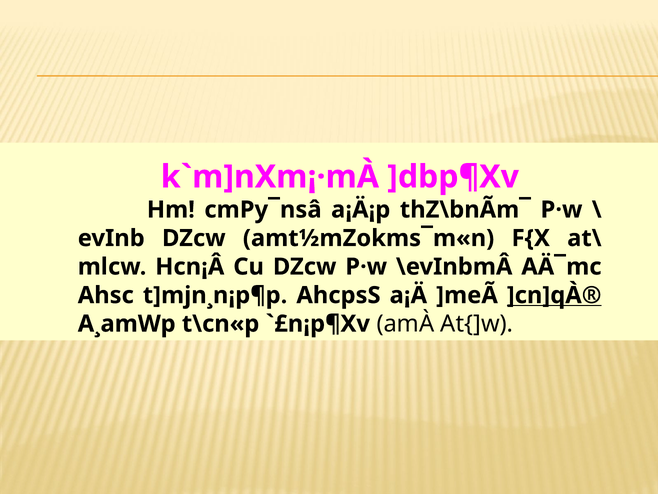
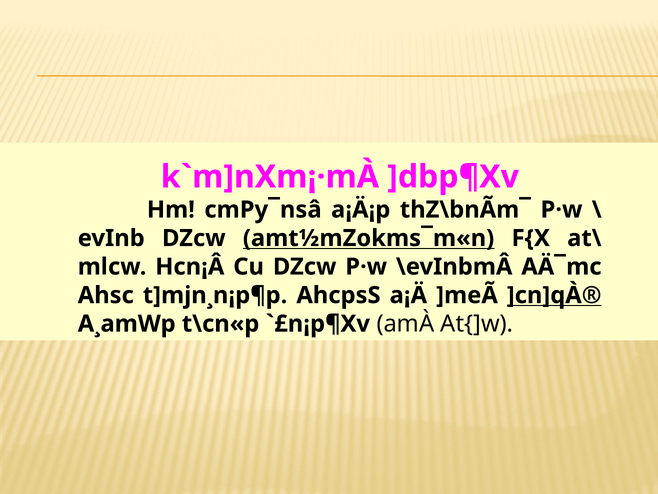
amt½mZokms¯m«n underline: none -> present (369, 238)
